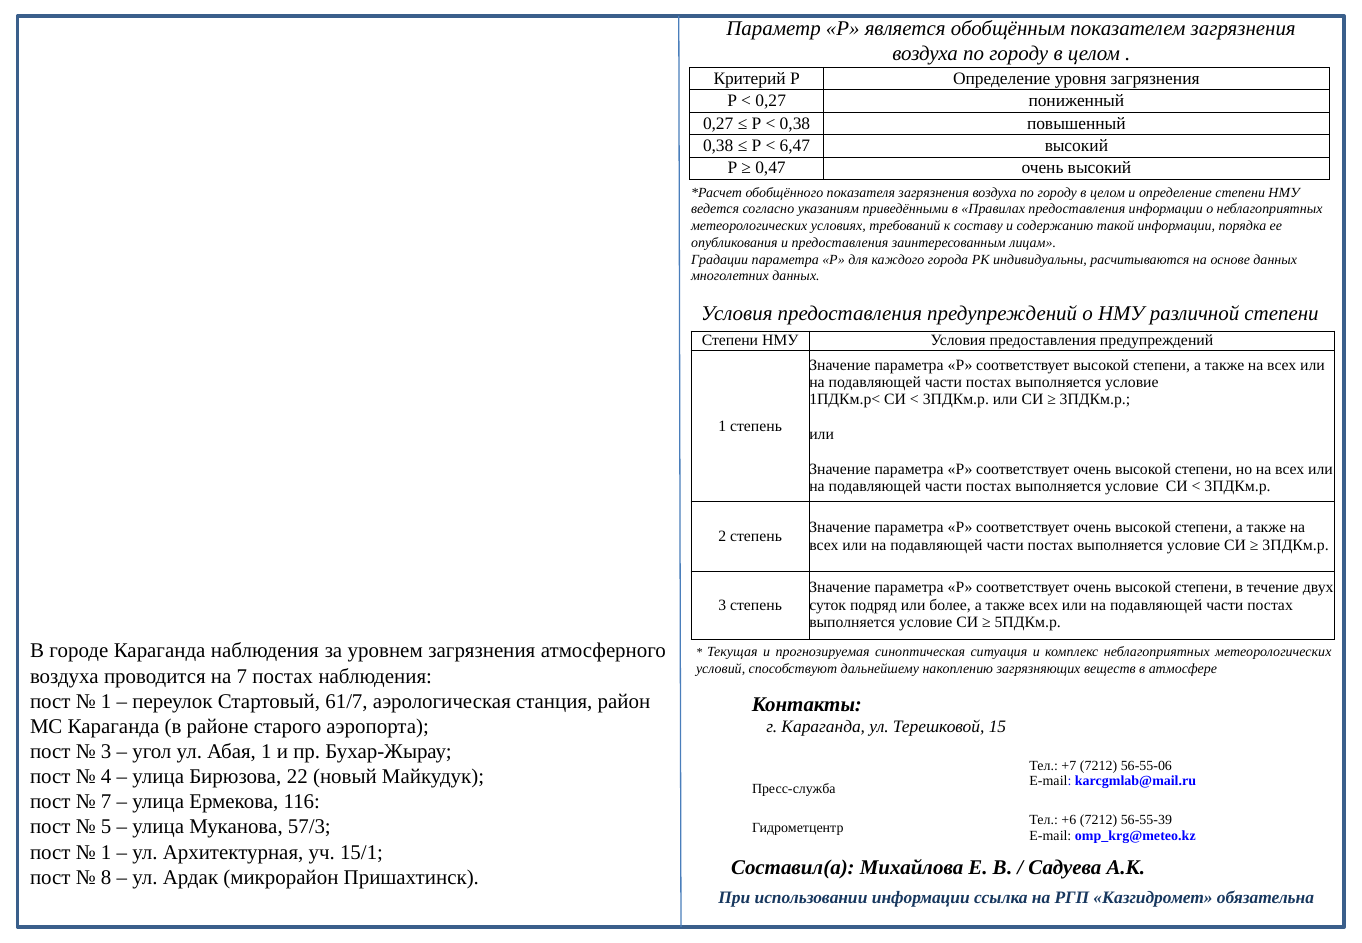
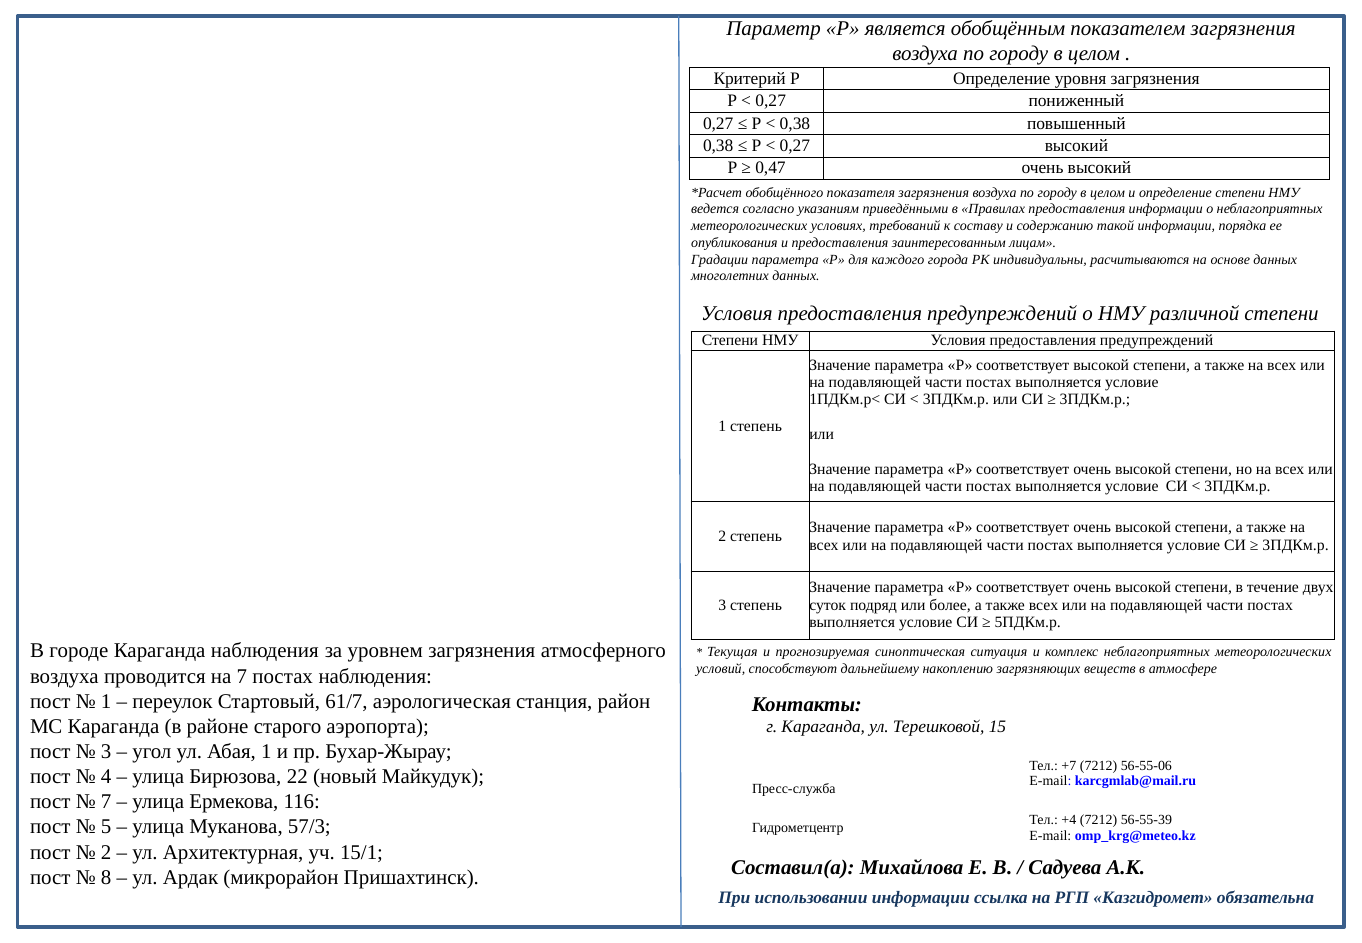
6,47: 6,47 -> 0,27 (795, 146)
+6: +6 -> +4 (1069, 820)
1: 1 -> 2 (106, 852)
